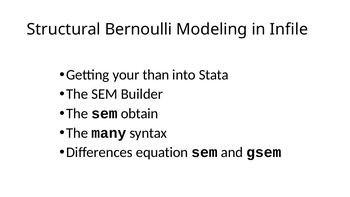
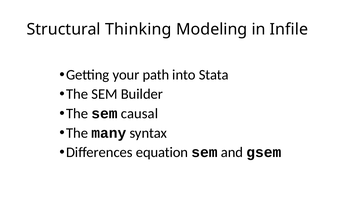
Bernoulli: Bernoulli -> Thinking (138, 29)
than: than -> path (156, 75)
obtain: obtain -> causal (139, 113)
